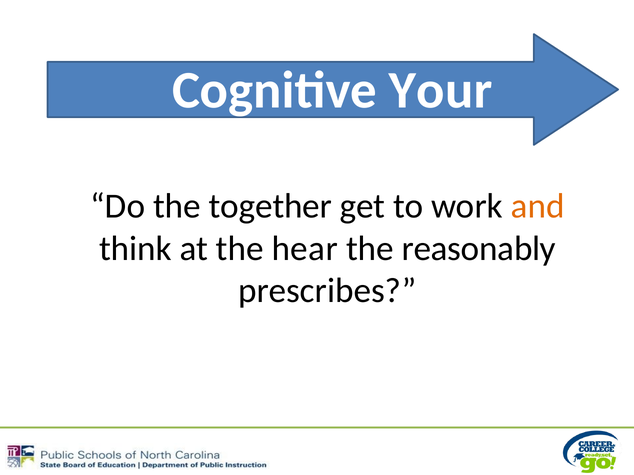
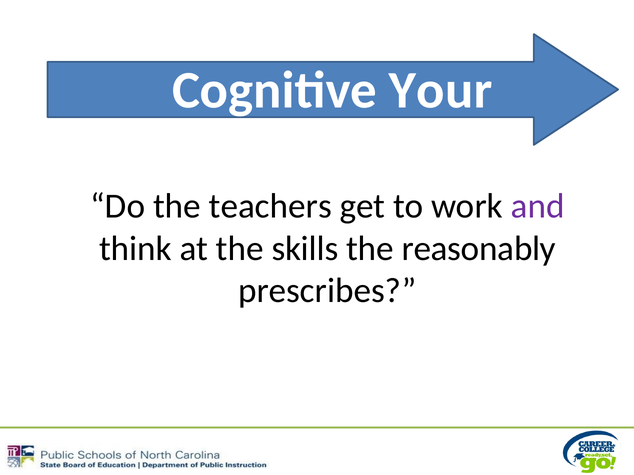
together: together -> teachers (270, 206)
and colour: orange -> purple (538, 206)
hear: hear -> skills (305, 249)
